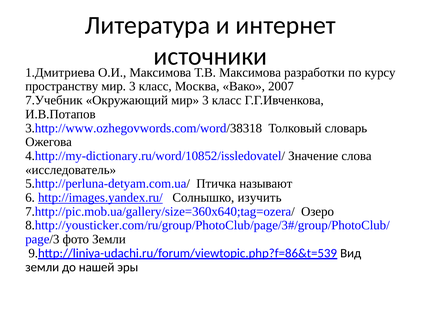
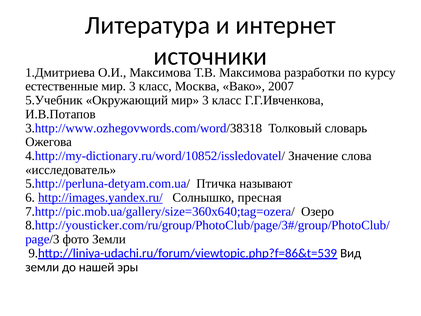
пространству: пространству -> естественные (62, 86)
7.Учебник: 7.Учебник -> 5.Учебник (54, 100)
изучить: изучить -> пресная (260, 197)
